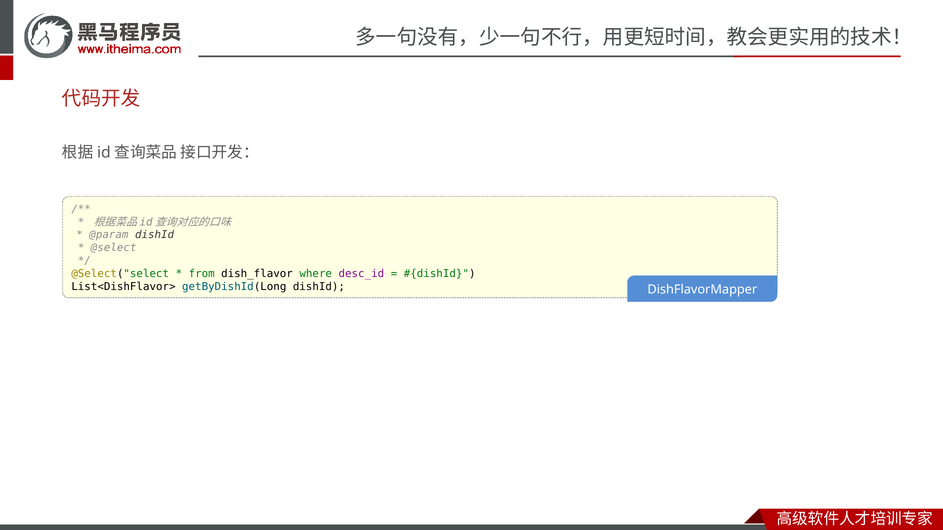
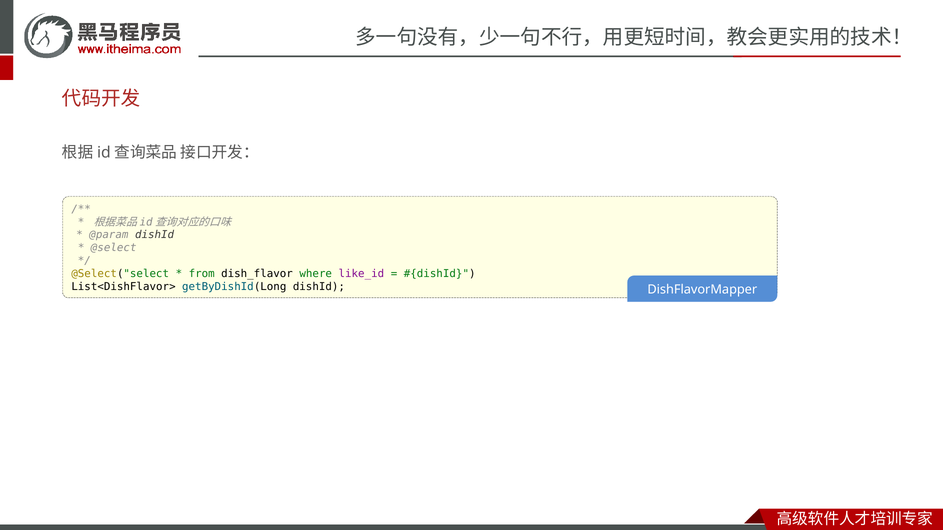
desc_id: desc_id -> like_id (361, 274)
